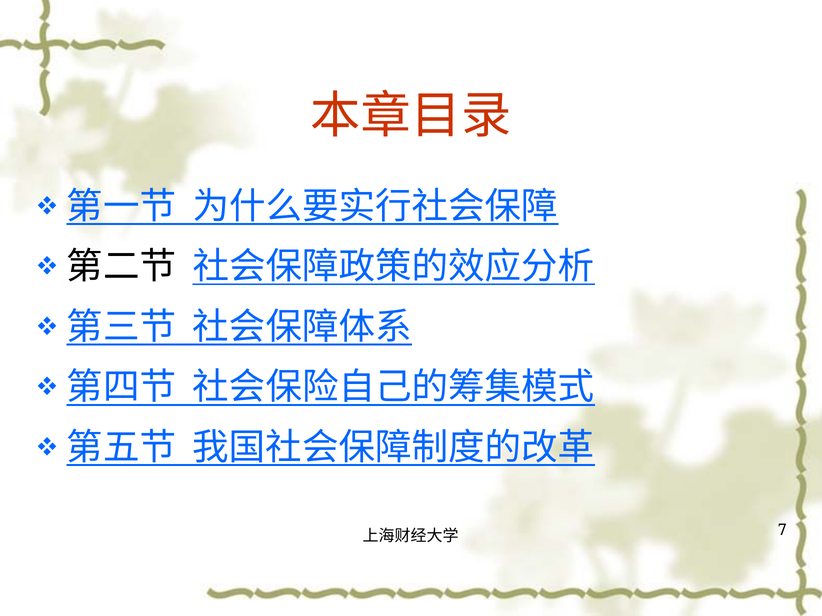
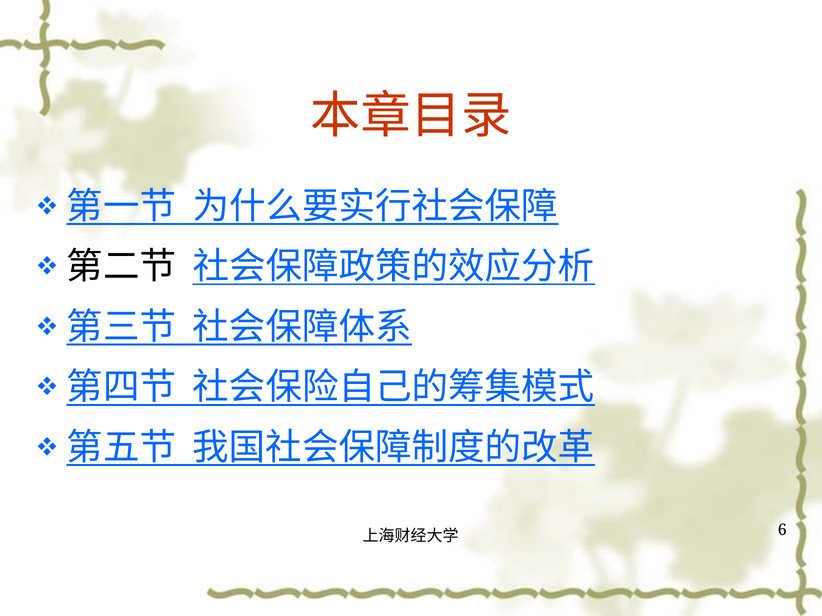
7: 7 -> 6 (782, 530)
